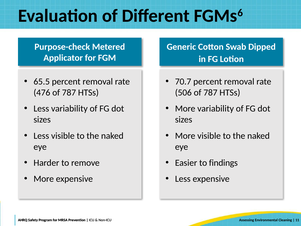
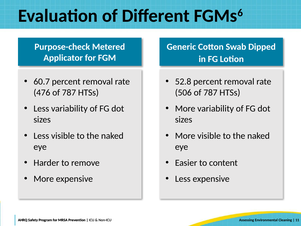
65.5: 65.5 -> 60.7 (42, 81)
70.7: 70.7 -> 52.8 (183, 81)
findings: findings -> content (223, 163)
